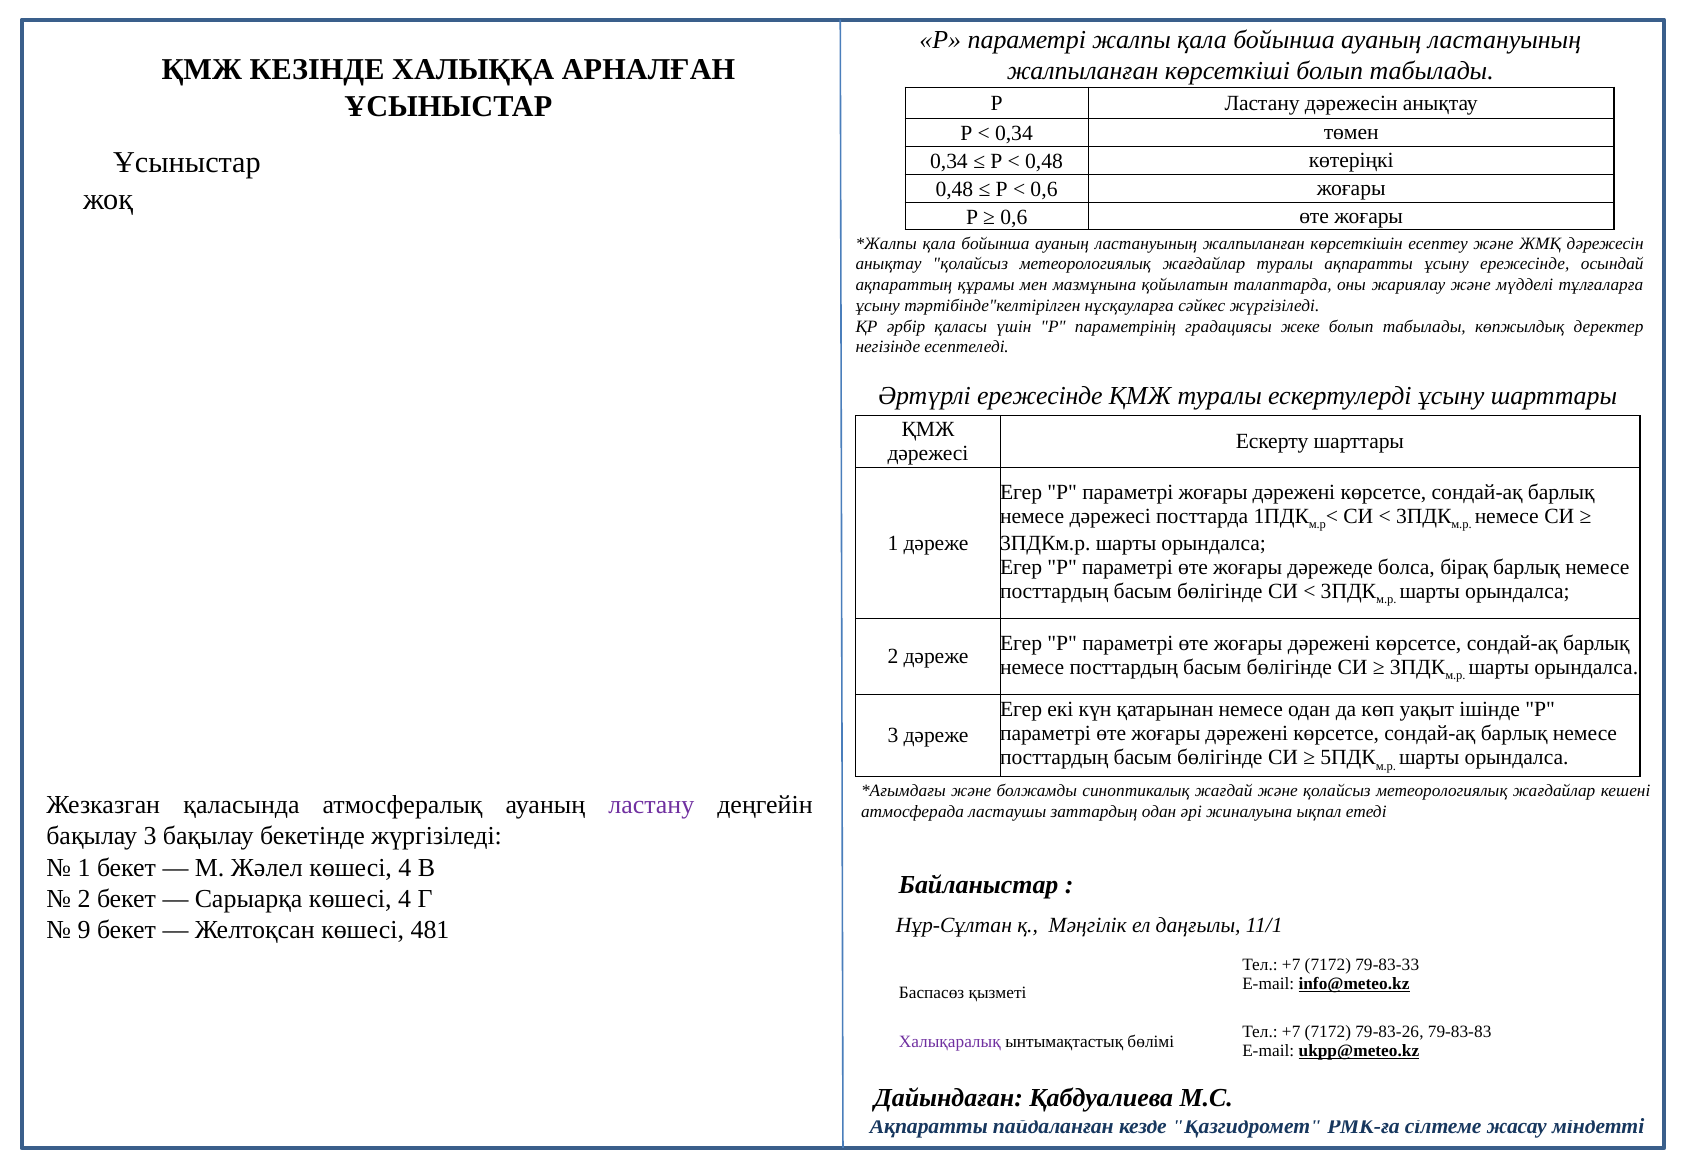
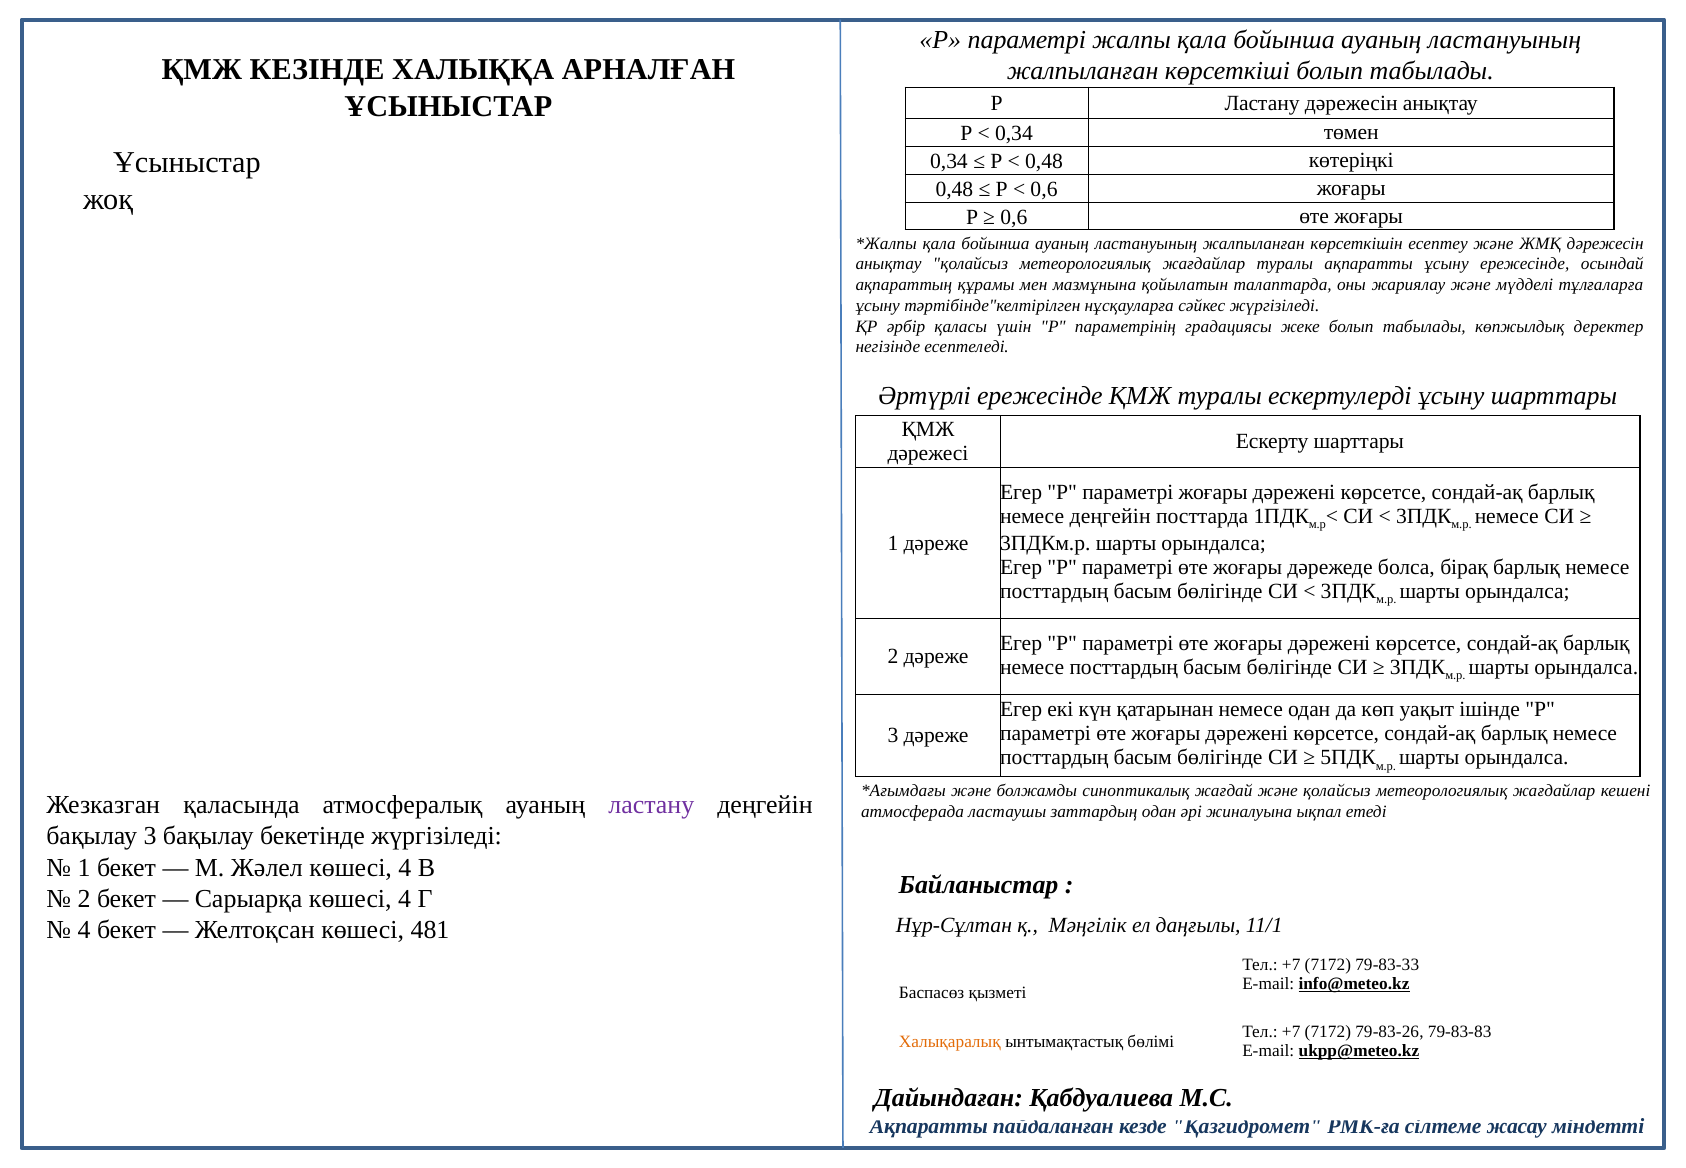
немесе дәрежесі: дәрежесі -> деңгейін (1110, 516)
9: 9 -> 4 (84, 929)
Халықаралық colour: purple -> orange (950, 1041)
